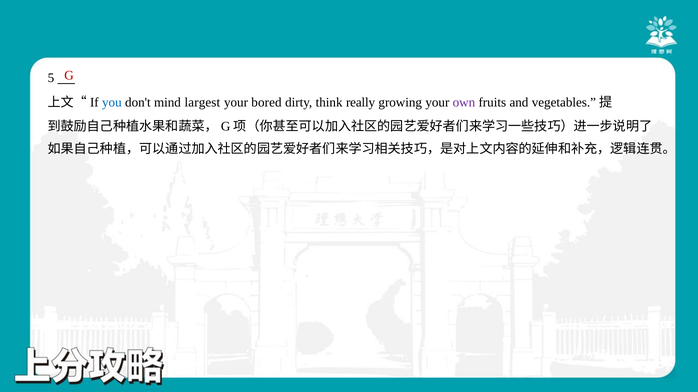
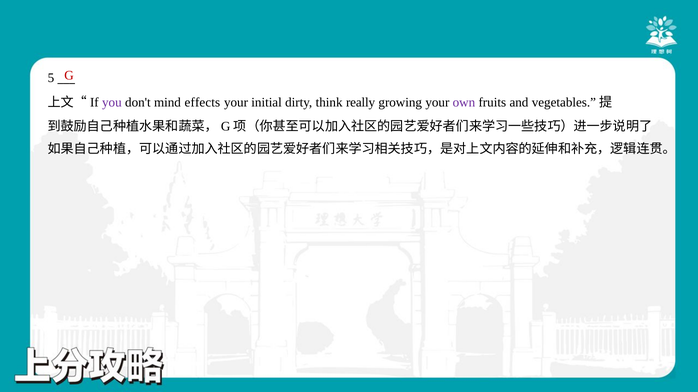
you colour: blue -> purple (112, 102)
largest: largest -> effects (202, 102)
bored: bored -> initial (267, 102)
